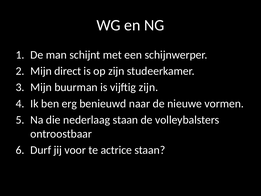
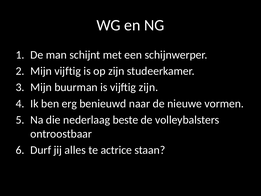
Mijn direct: direct -> vijftig (68, 71)
nederlaag staan: staan -> beste (125, 120)
voor: voor -> alles (75, 150)
